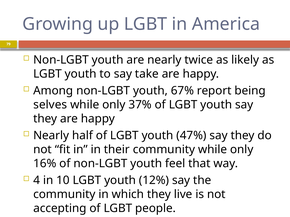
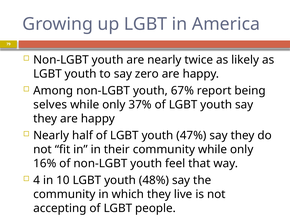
take: take -> zero (147, 74)
12%: 12% -> 48% (154, 181)
